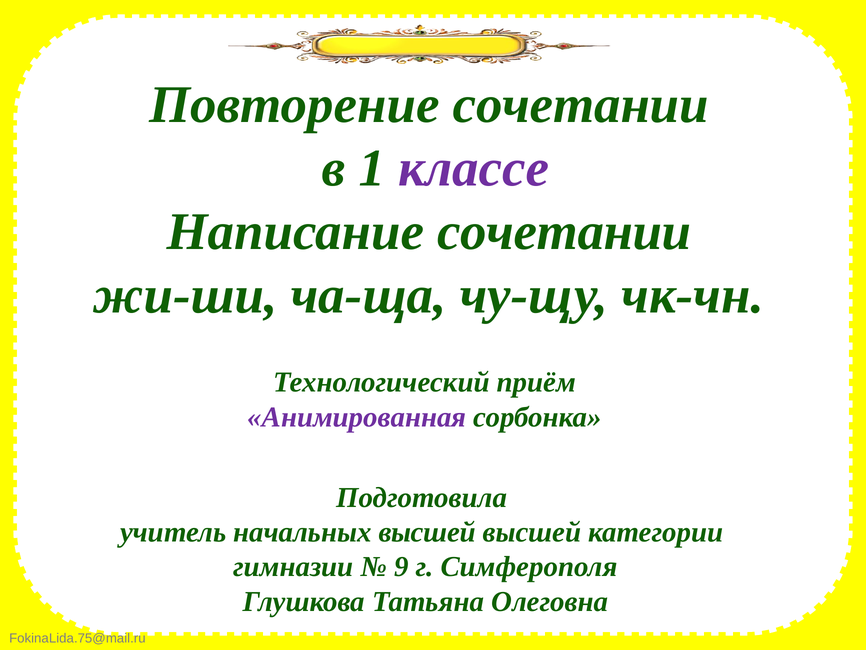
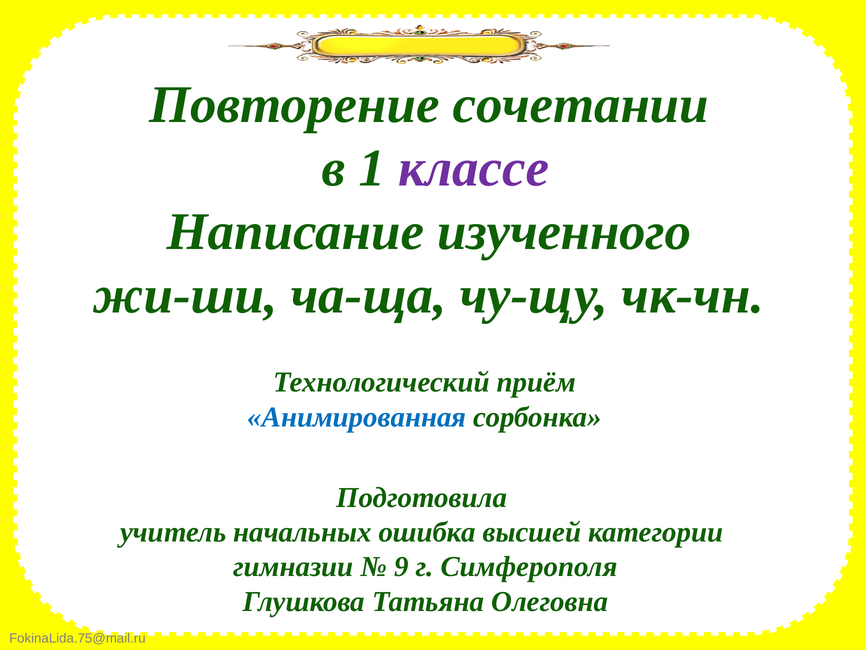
Написание сочетании: сочетании -> изученного (564, 232)
Анимированная colour: purple -> blue (357, 417)
начальных высшей: высшей -> ошибка (427, 532)
